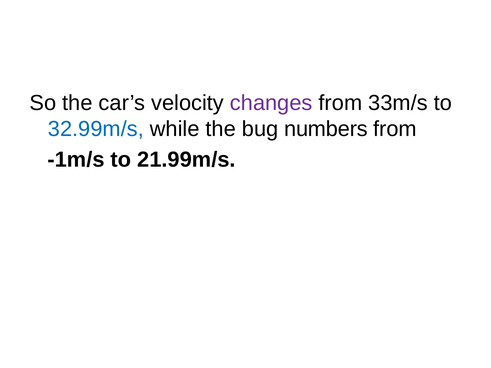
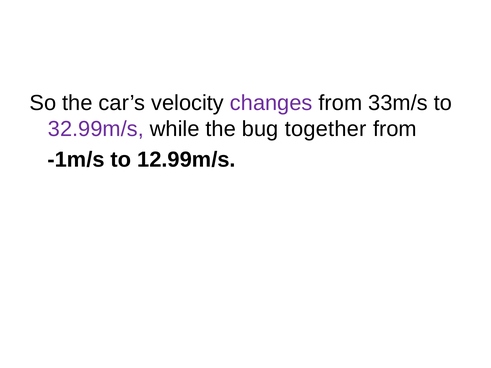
32.99m/s colour: blue -> purple (96, 129)
numbers: numbers -> together (326, 129)
21.99m/s: 21.99m/s -> 12.99m/s (186, 160)
